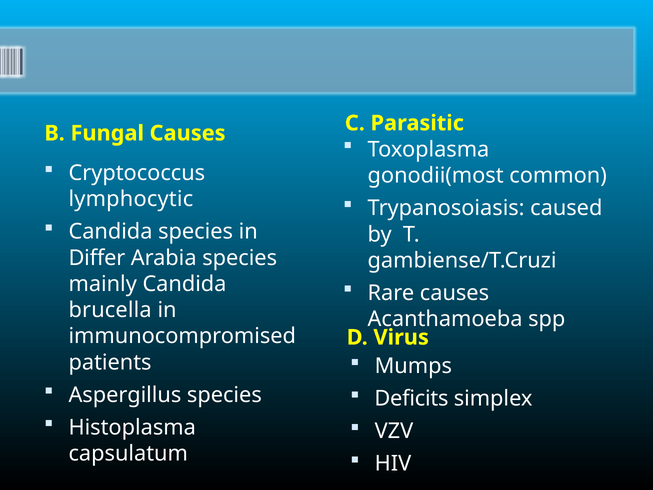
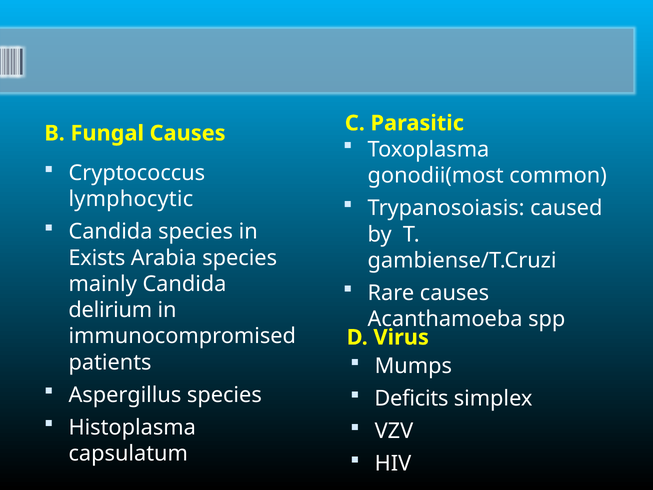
Differ: Differ -> Exists (97, 258)
brucella: brucella -> delirium (110, 310)
